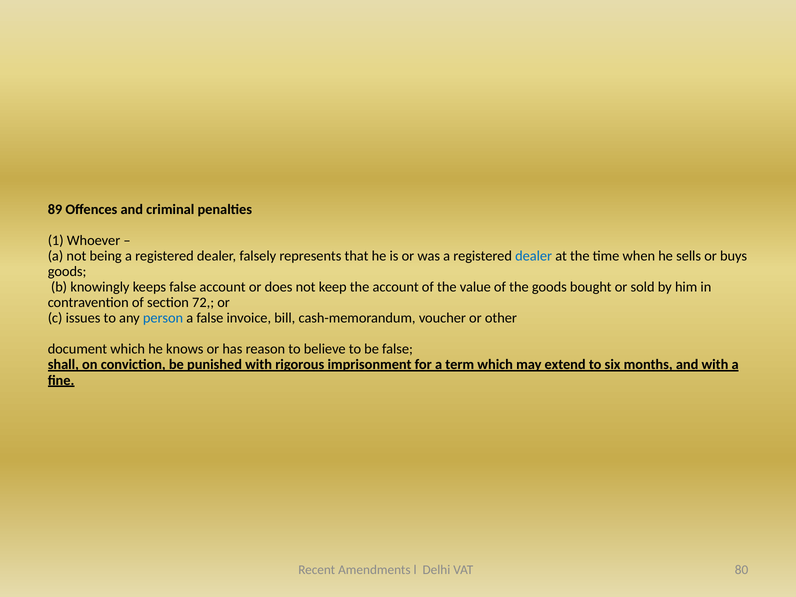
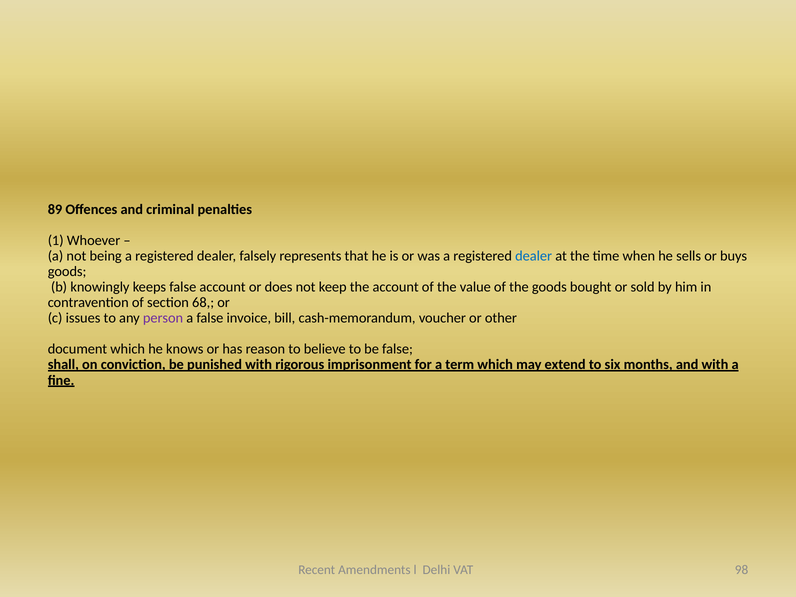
72: 72 -> 68 (203, 303)
person colour: blue -> purple (163, 318)
80: 80 -> 98 (742, 570)
